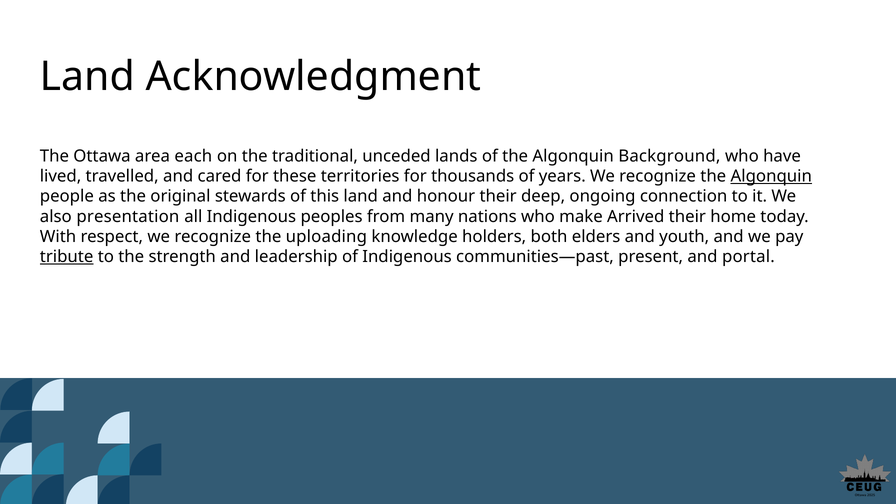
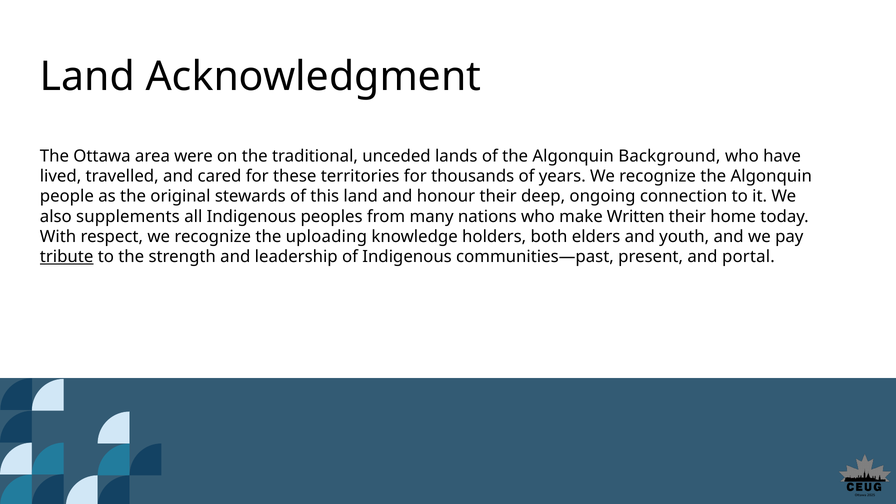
each: each -> were (193, 156)
Algonquin underline: present -> none (771, 176)
presentation: presentation -> supplements (128, 216)
Arrived: Arrived -> Written (636, 216)
